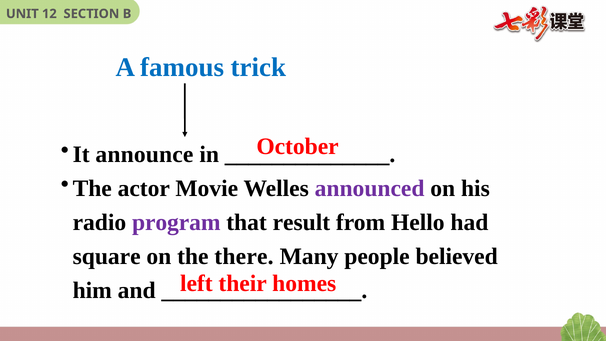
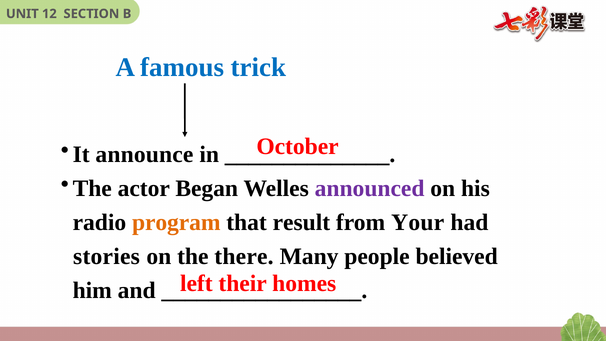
Movie: Movie -> Began (207, 188)
program colour: purple -> orange (176, 222)
Hello: Hello -> Your (418, 222)
square: square -> stories (107, 256)
